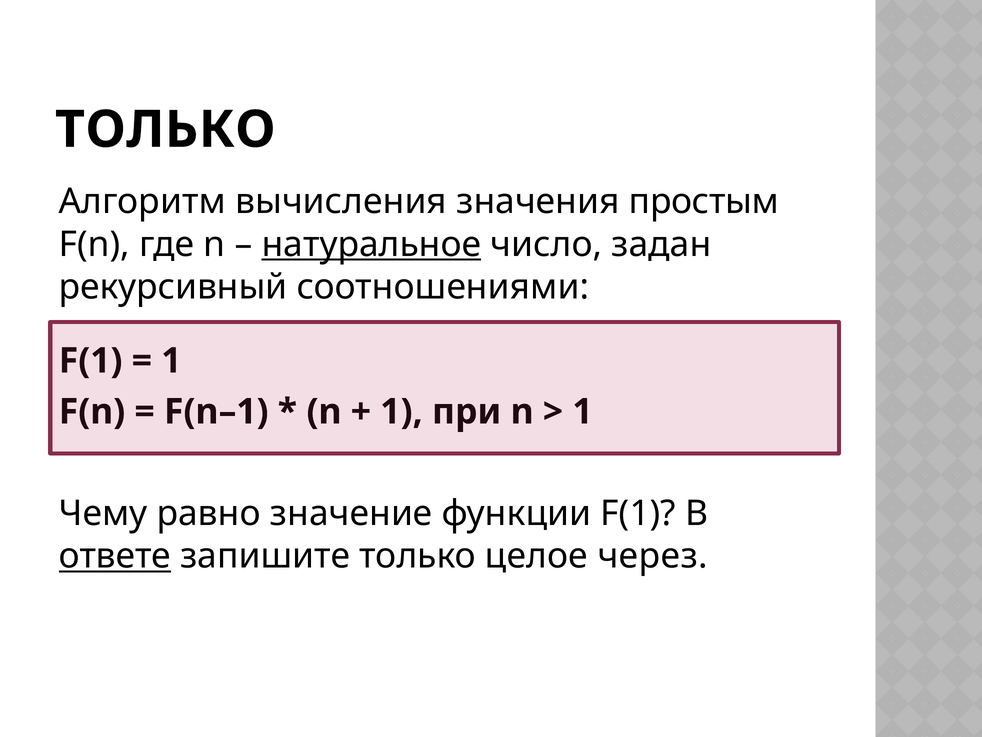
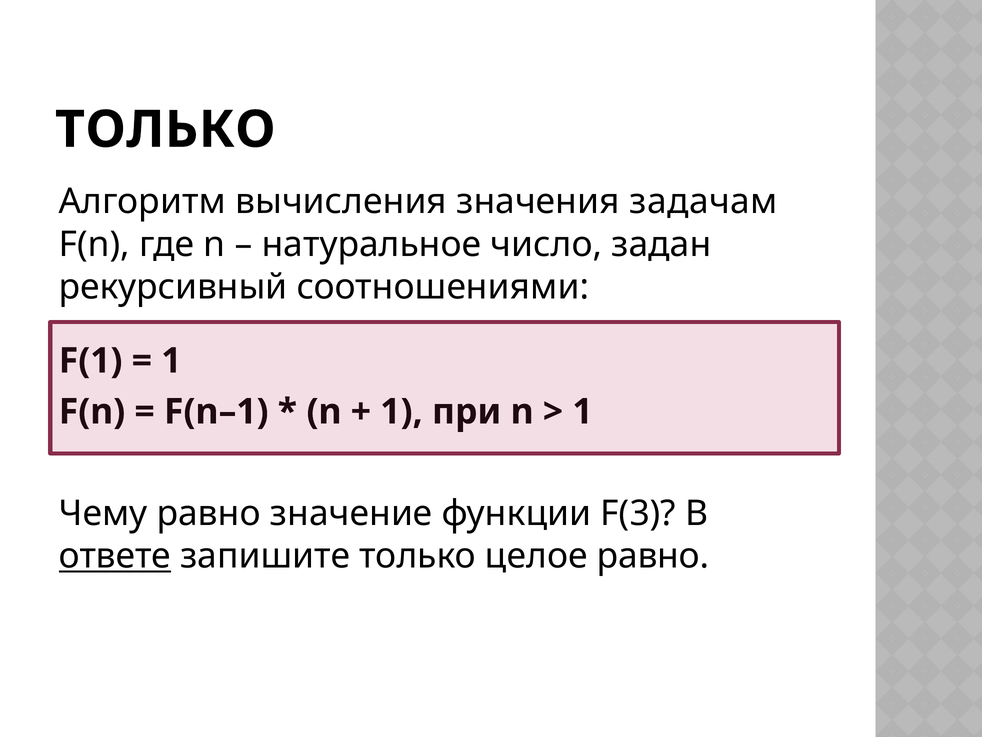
простым: простым -> задачам (704, 202)
натуральное underline: present -> none (371, 244)
функции F(1: F(1 -> F(3 (638, 513)
целое через: через -> равно (653, 556)
